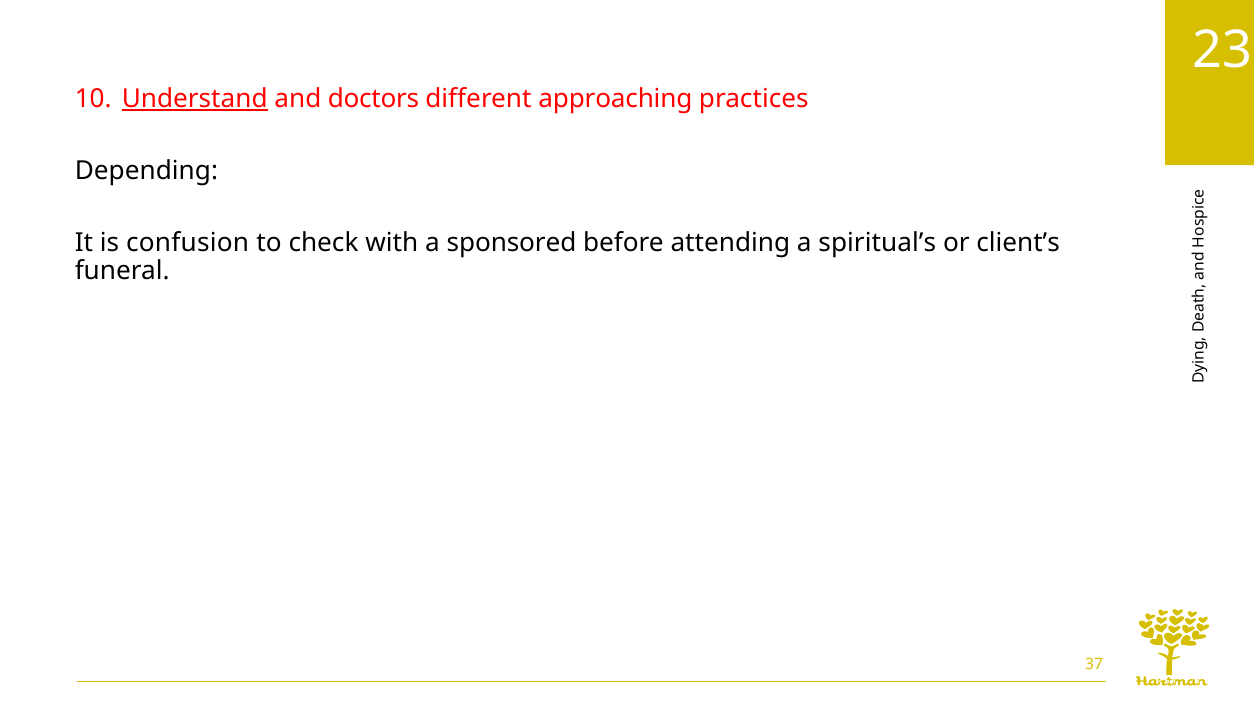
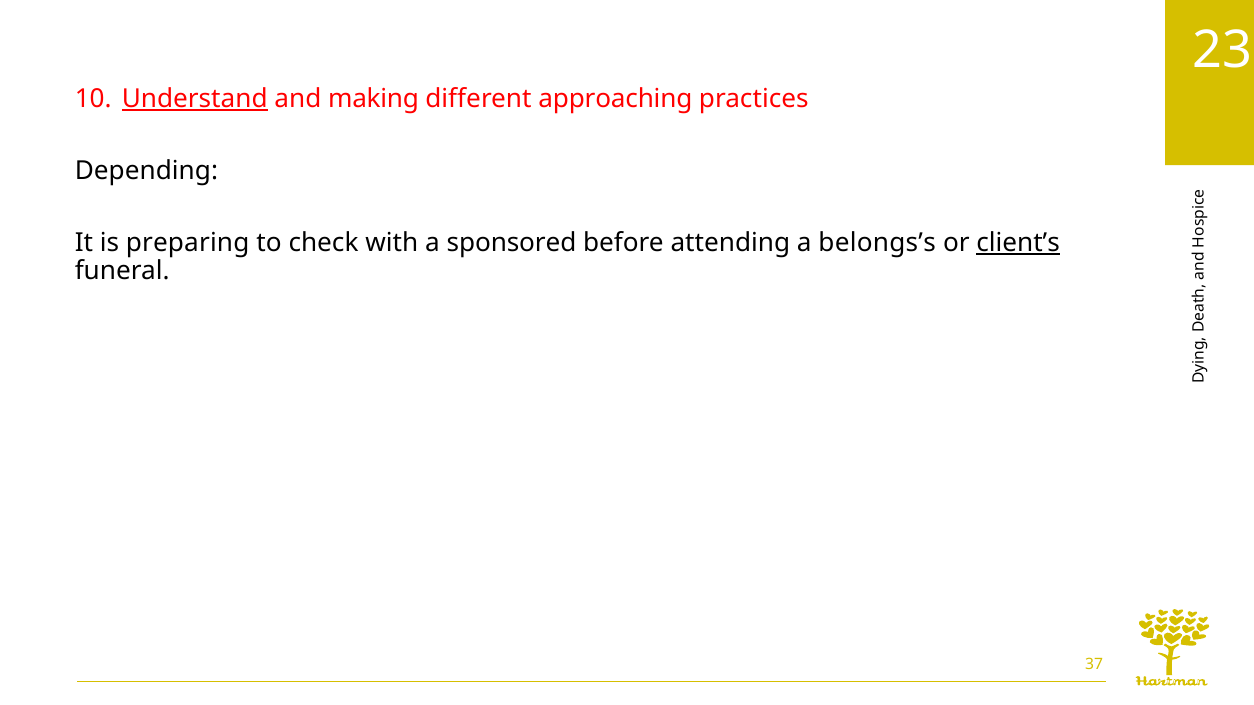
doctors: doctors -> making (374, 99)
confusion: confusion -> preparing (188, 243)
spiritual’s: spiritual’s -> belongs’s (877, 243)
client’s underline: none -> present (1018, 243)
